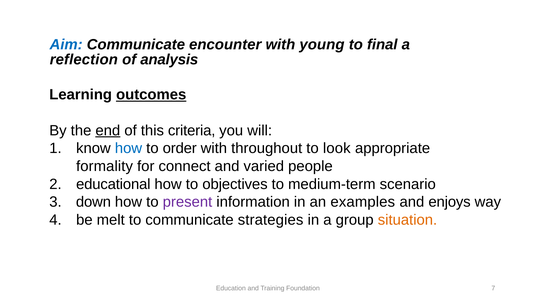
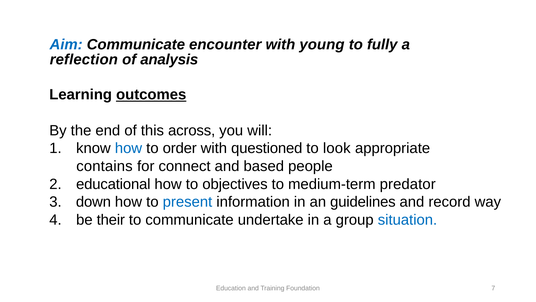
final: final -> fully (382, 45)
end underline: present -> none (108, 130)
criteria: criteria -> across (192, 130)
throughout: throughout -> questioned (267, 148)
formality: formality -> contains (104, 166)
varied: varied -> based (264, 166)
scenario: scenario -> predator (408, 184)
present colour: purple -> blue (187, 202)
examples: examples -> guidelines (363, 202)
enjoys: enjoys -> record (449, 202)
melt: melt -> their (111, 220)
strategies: strategies -> undertake (271, 220)
situation colour: orange -> blue (407, 220)
